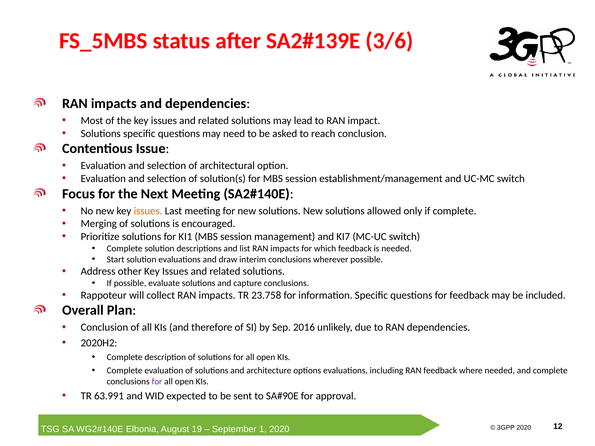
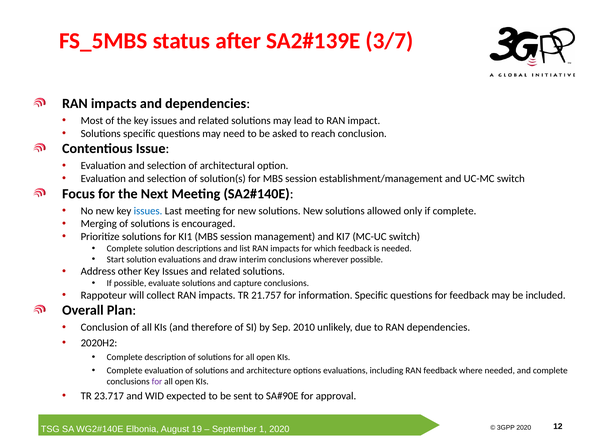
3/6: 3/6 -> 3/7 (389, 41)
issues colour: orange -> blue (148, 211)
23.758: 23.758 -> 21.757 (266, 295)
2016: 2016 -> 2010 (304, 328)
63.991: 63.991 -> 23.717 (109, 396)
